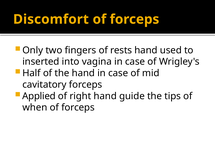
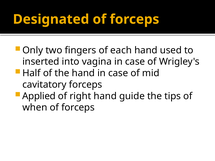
Discomfort: Discomfort -> Designated (51, 19)
rests: rests -> each (121, 50)
